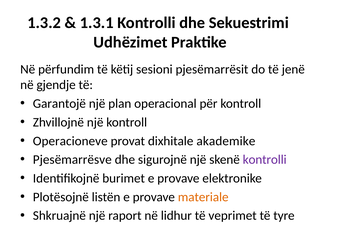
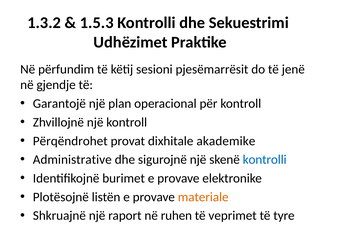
1.3.1: 1.3.1 -> 1.5.3 (97, 23)
Operacioneve: Operacioneve -> Përqëndrohet (70, 141)
Pjesëmarrësve: Pjesëmarrësve -> Administrative (72, 160)
kontrolli colour: purple -> blue (265, 160)
lidhur: lidhur -> ruhen (176, 216)
